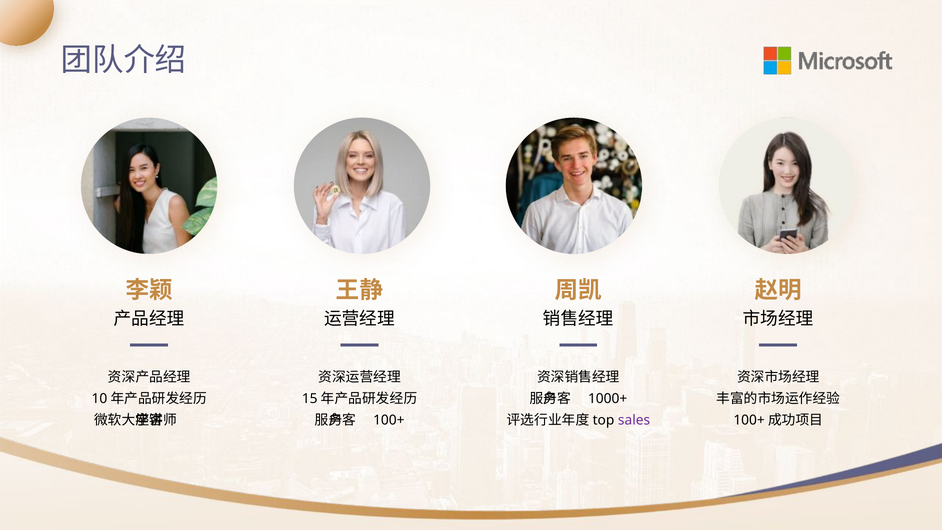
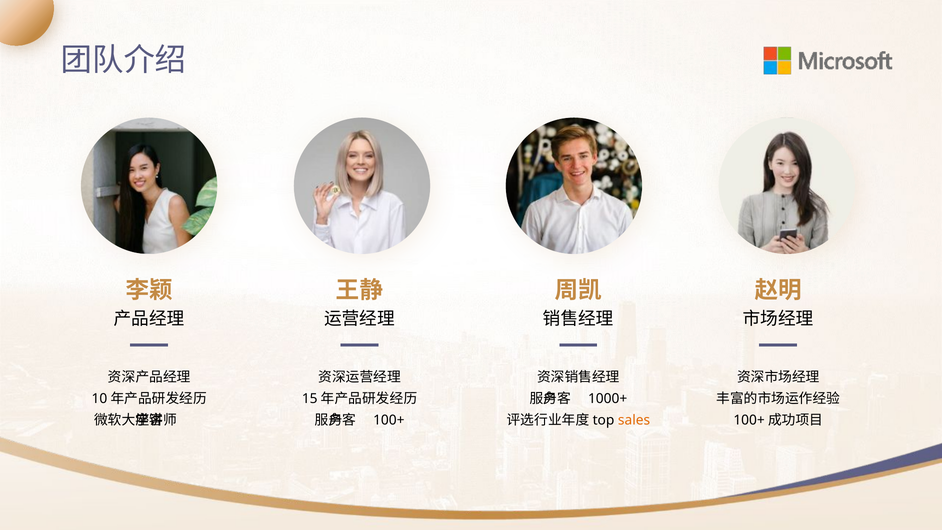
sales colour: purple -> orange (634, 420)
